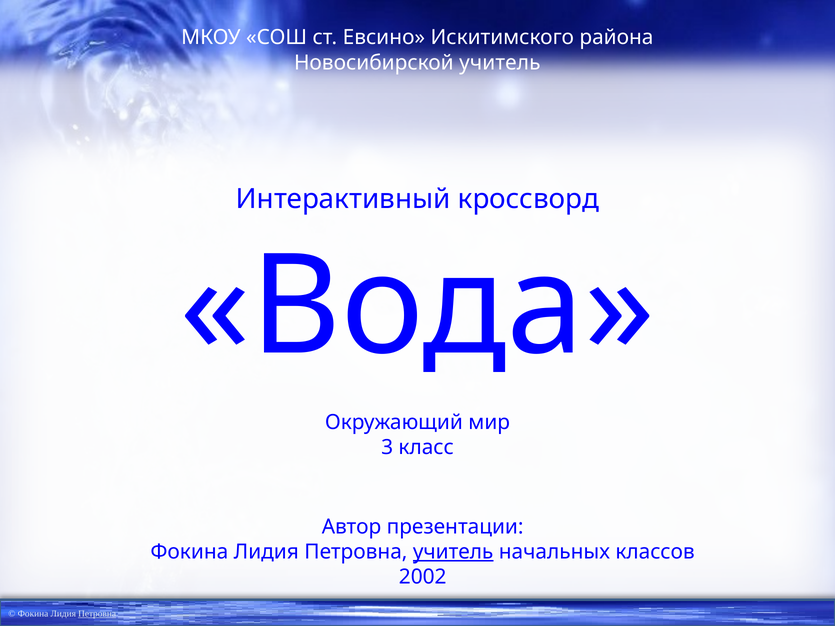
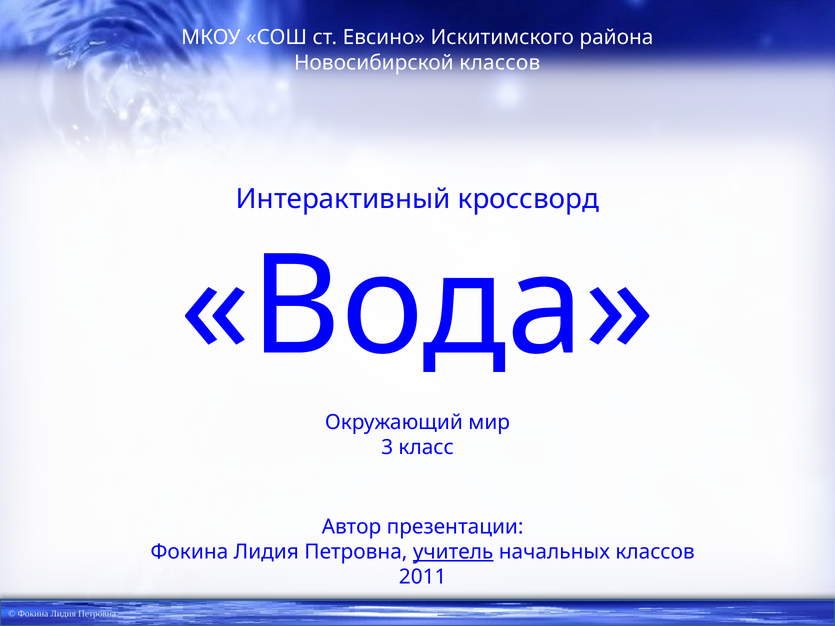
Новосибирской учитель: учитель -> классов (500, 63)
2002: 2002 -> 2011 (423, 577)
Петровна underline: present -> none (97, 614)
